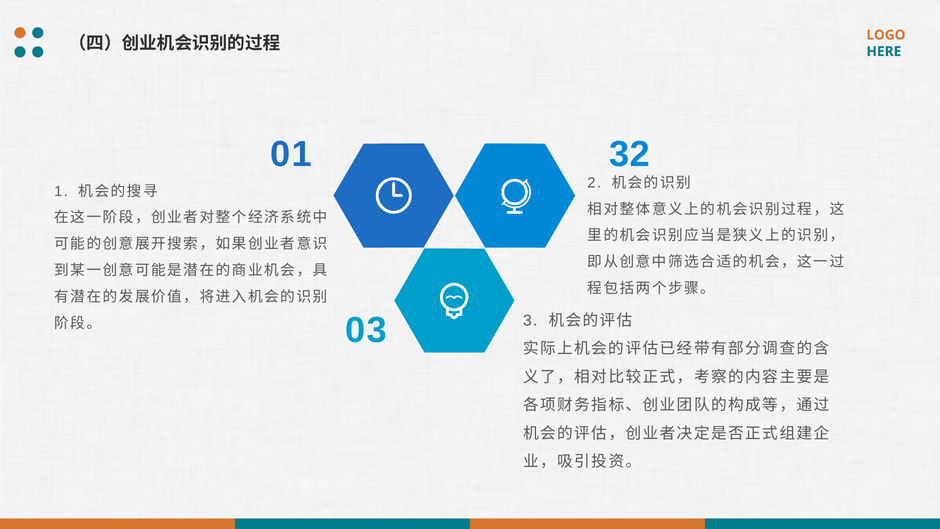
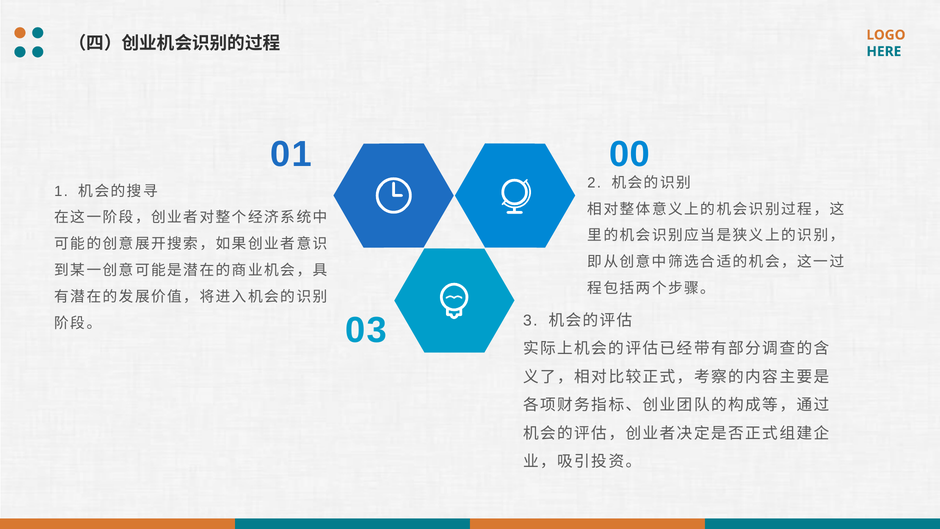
32: 32 -> 00 (630, 154)
